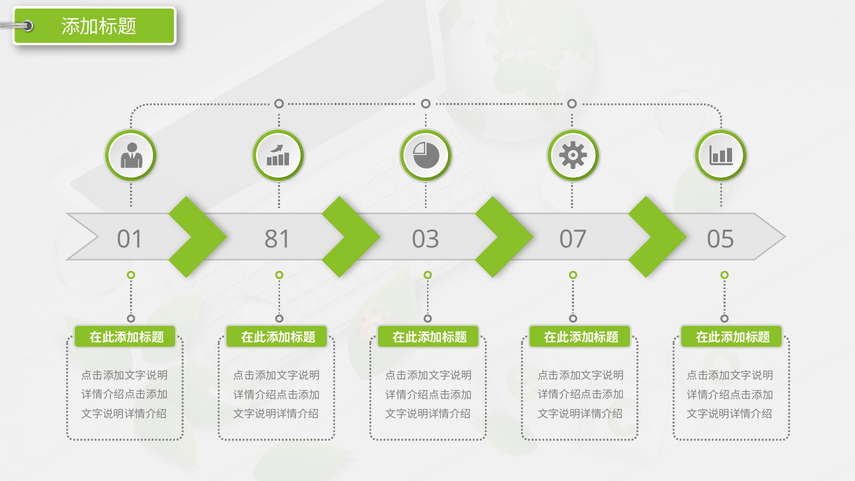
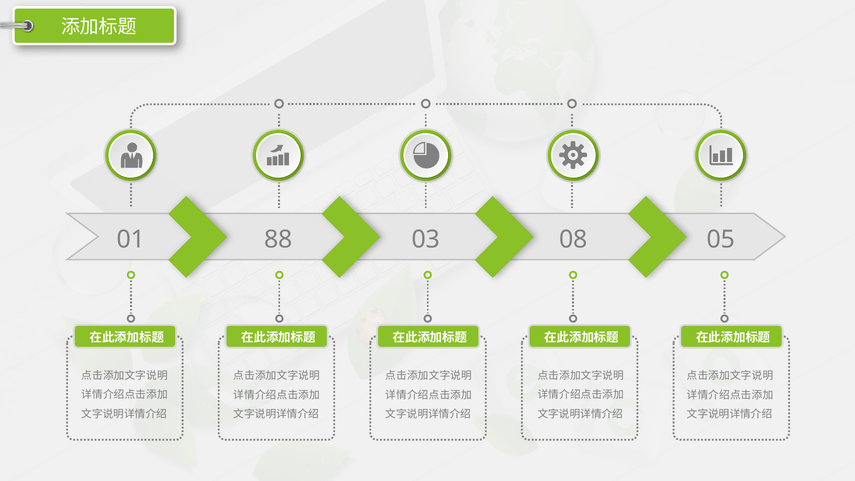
81: 81 -> 88 (278, 239)
07: 07 -> 08 (573, 239)
